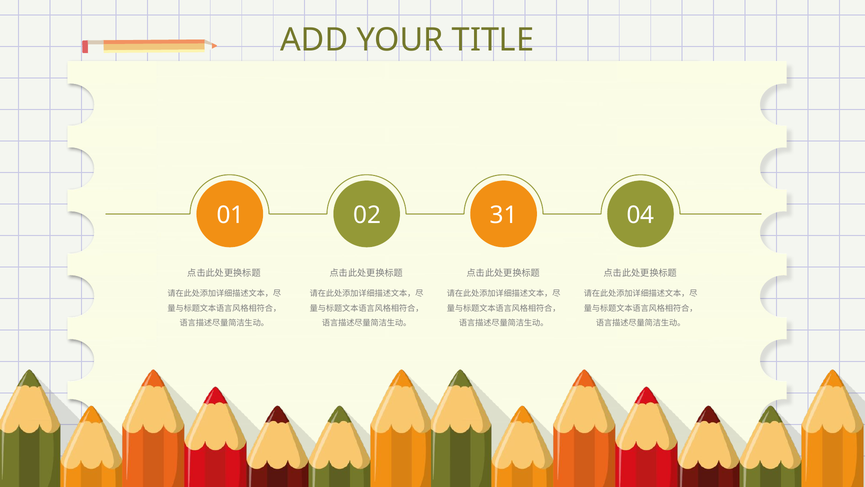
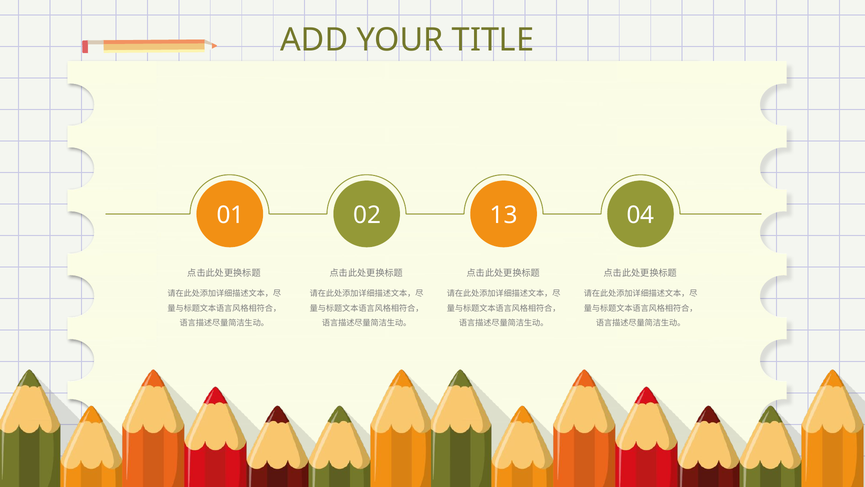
31: 31 -> 13 (504, 215)
